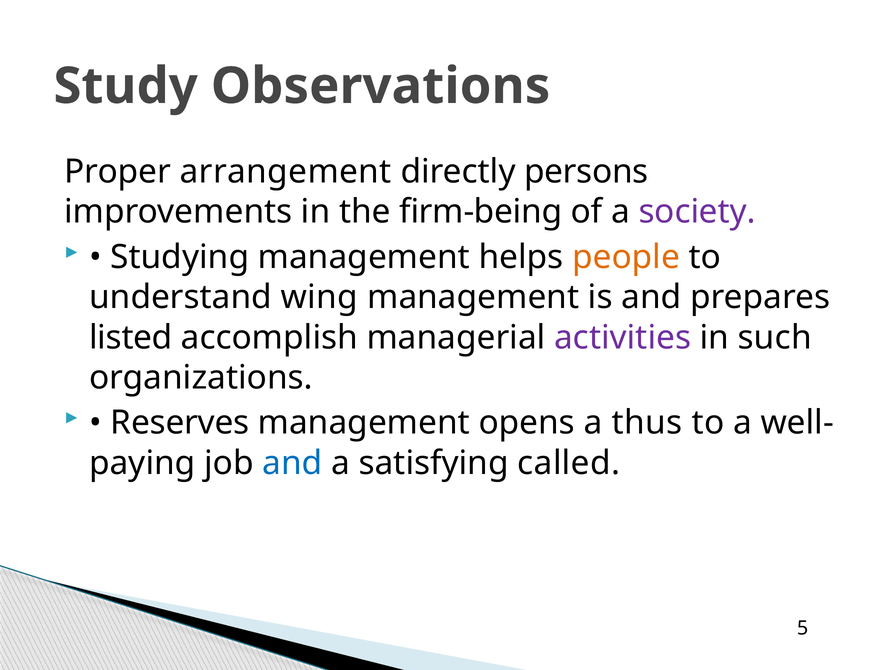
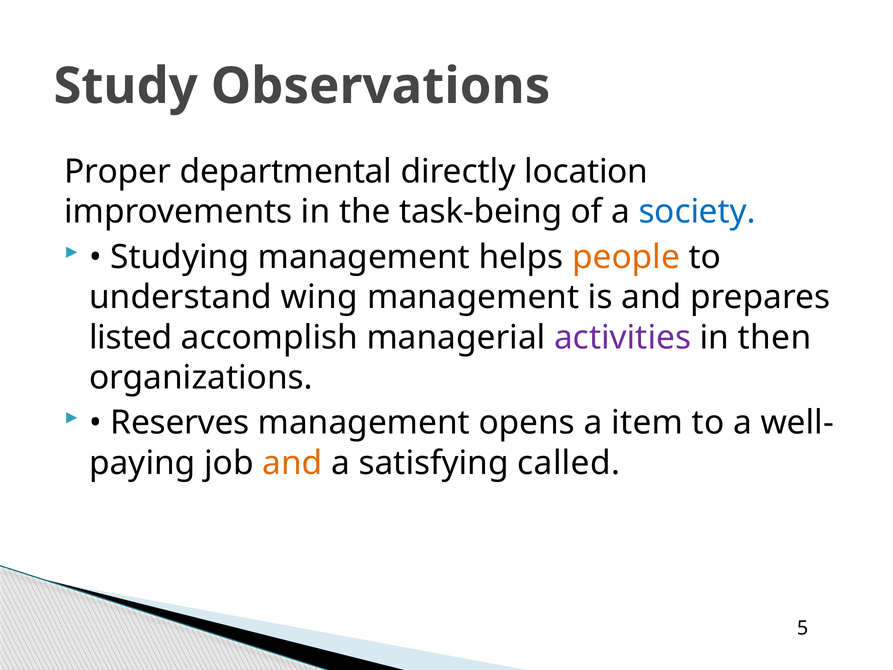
arrangement: arrangement -> departmental (286, 172)
persons: persons -> location (586, 172)
firm-being: firm-being -> task-being (481, 212)
society colour: purple -> blue (697, 212)
such: such -> then (775, 337)
thus: thus -> item (647, 423)
and colour: blue -> orange (292, 463)
